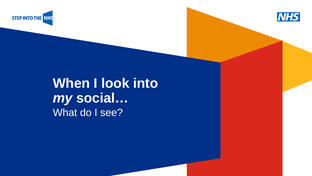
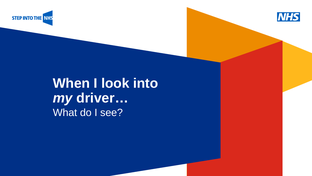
social…: social… -> driver… (102, 98)
